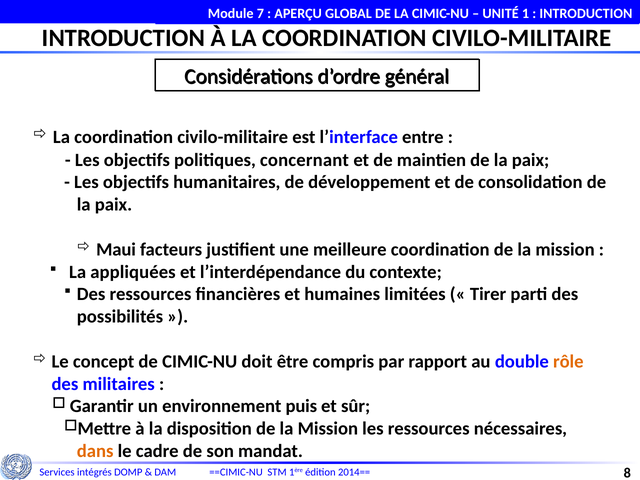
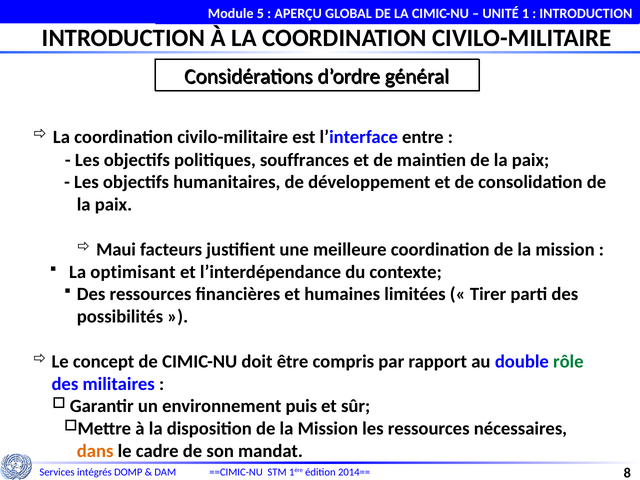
7: 7 -> 5 (260, 13)
concernant: concernant -> souffrances (305, 160)
appliquées: appliquées -> optimisant (133, 272)
rôle colour: orange -> green (568, 361)
